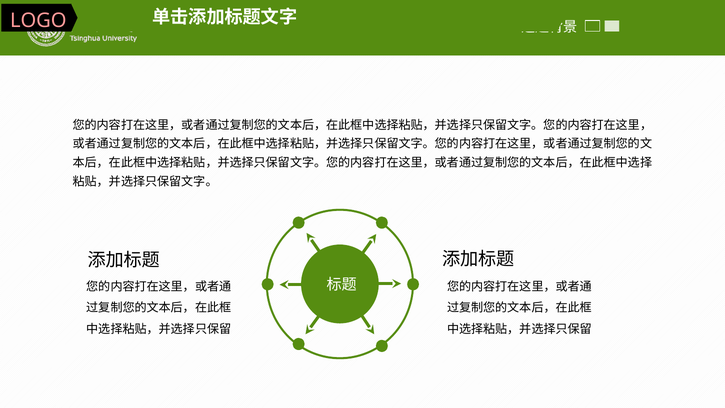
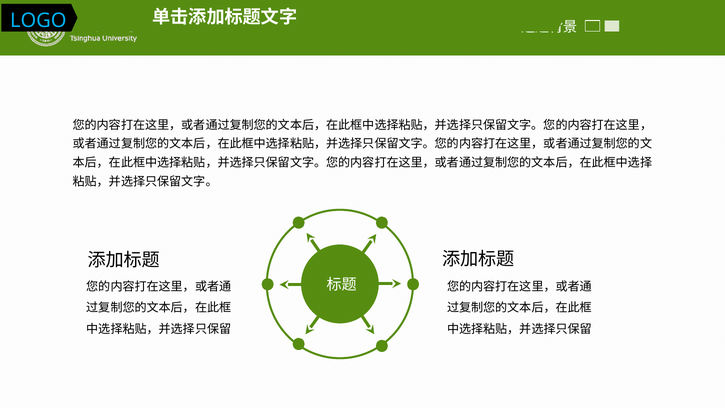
LOGO colour: pink -> light blue (38, 20)
